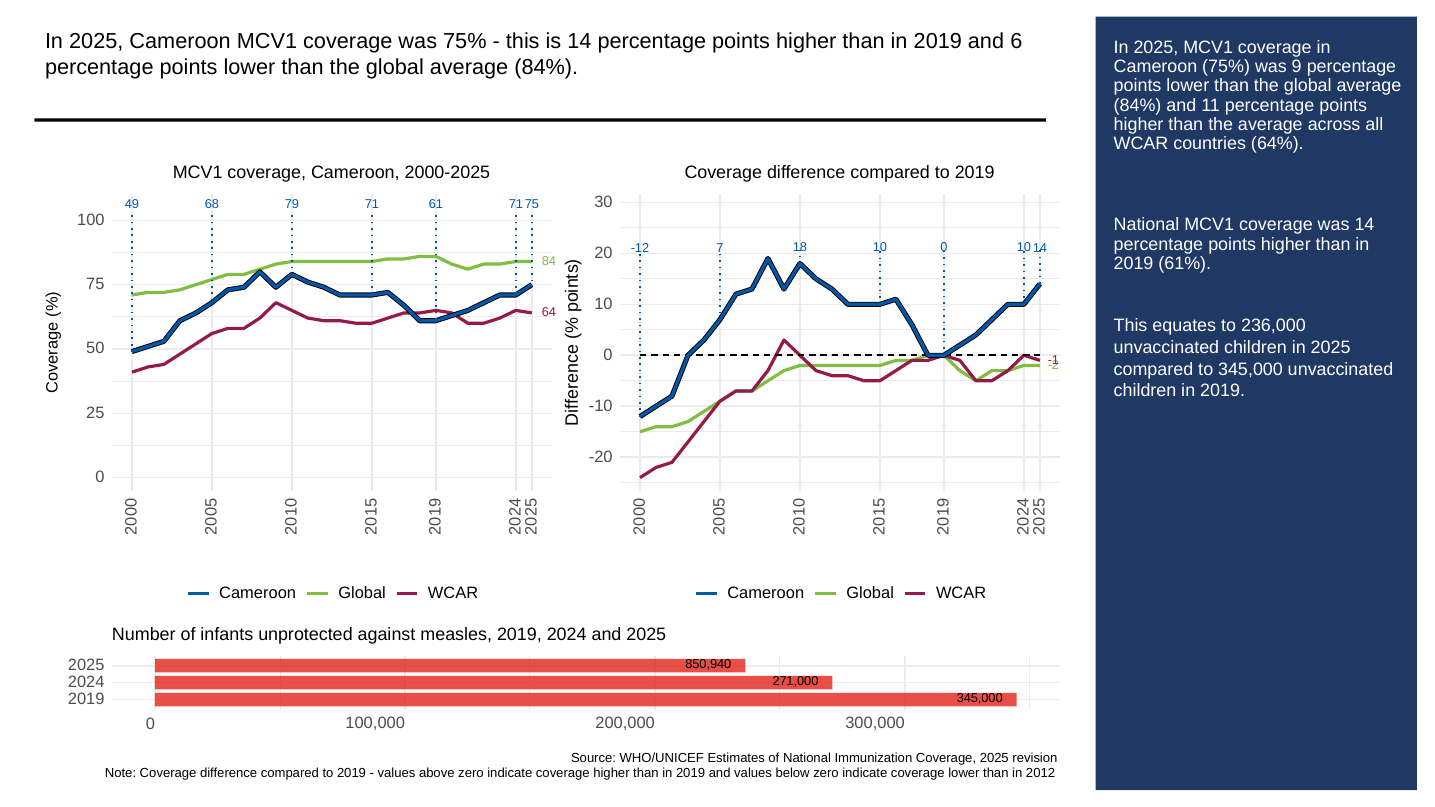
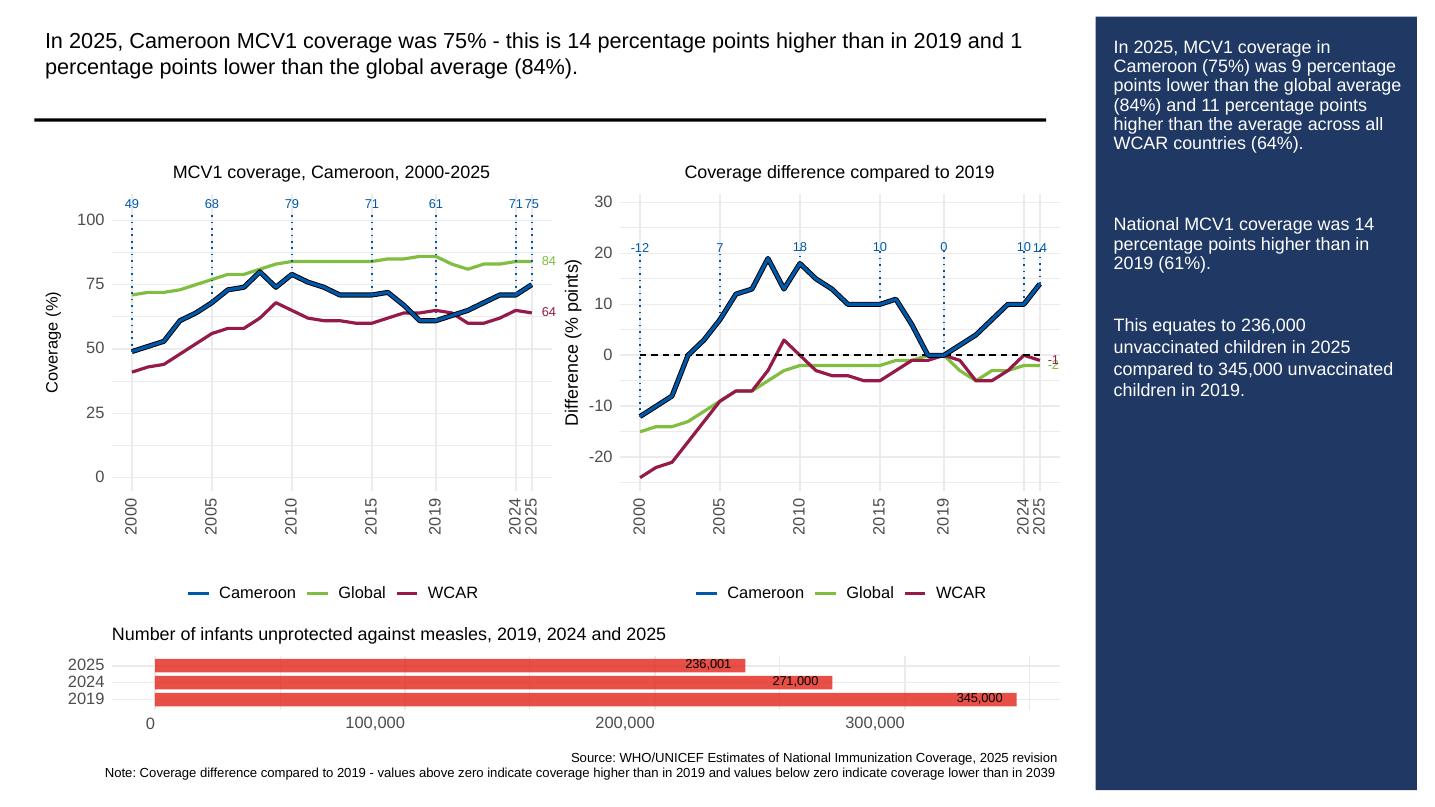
and 6: 6 -> 1 (1016, 41)
850,940: 850,940 -> 236,001 (708, 665)
2012: 2012 -> 2039 (1041, 773)
